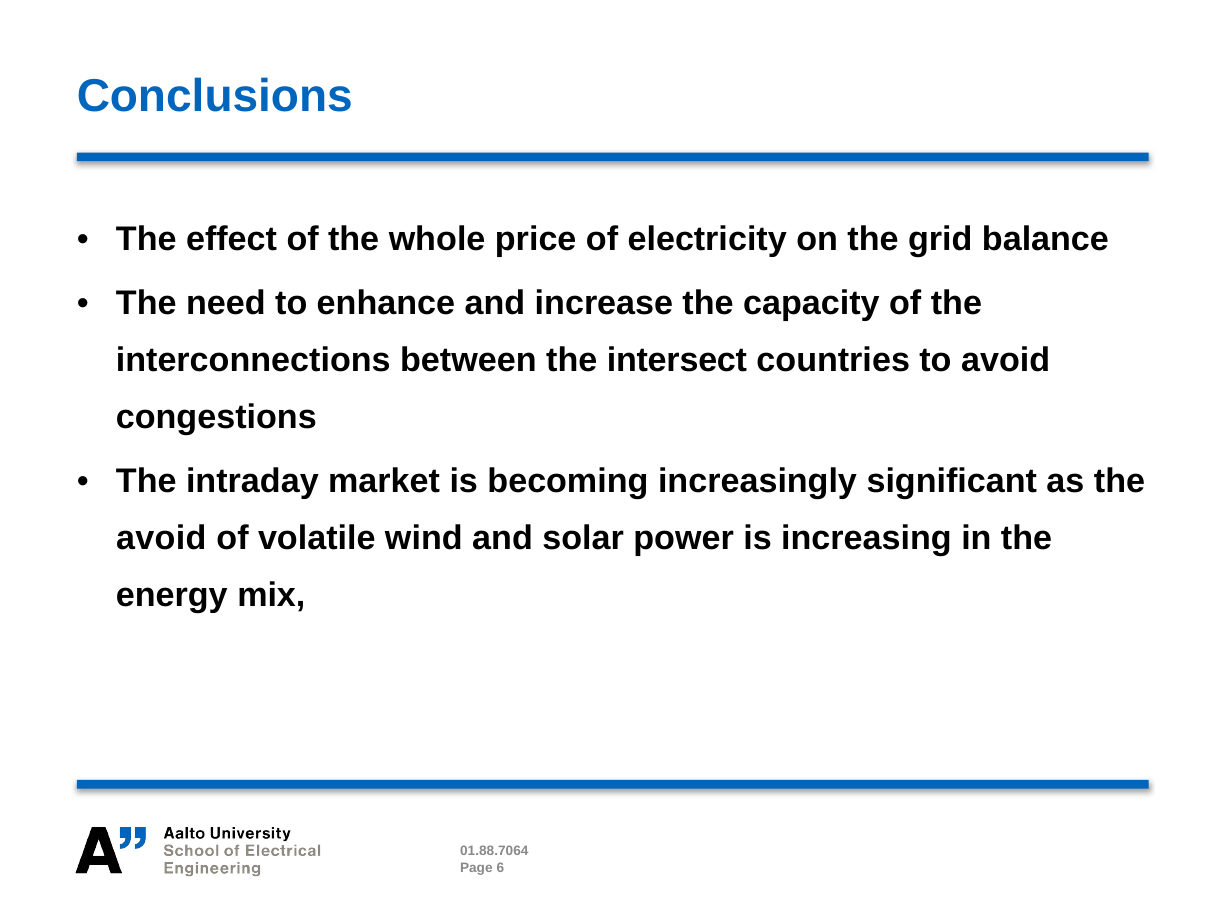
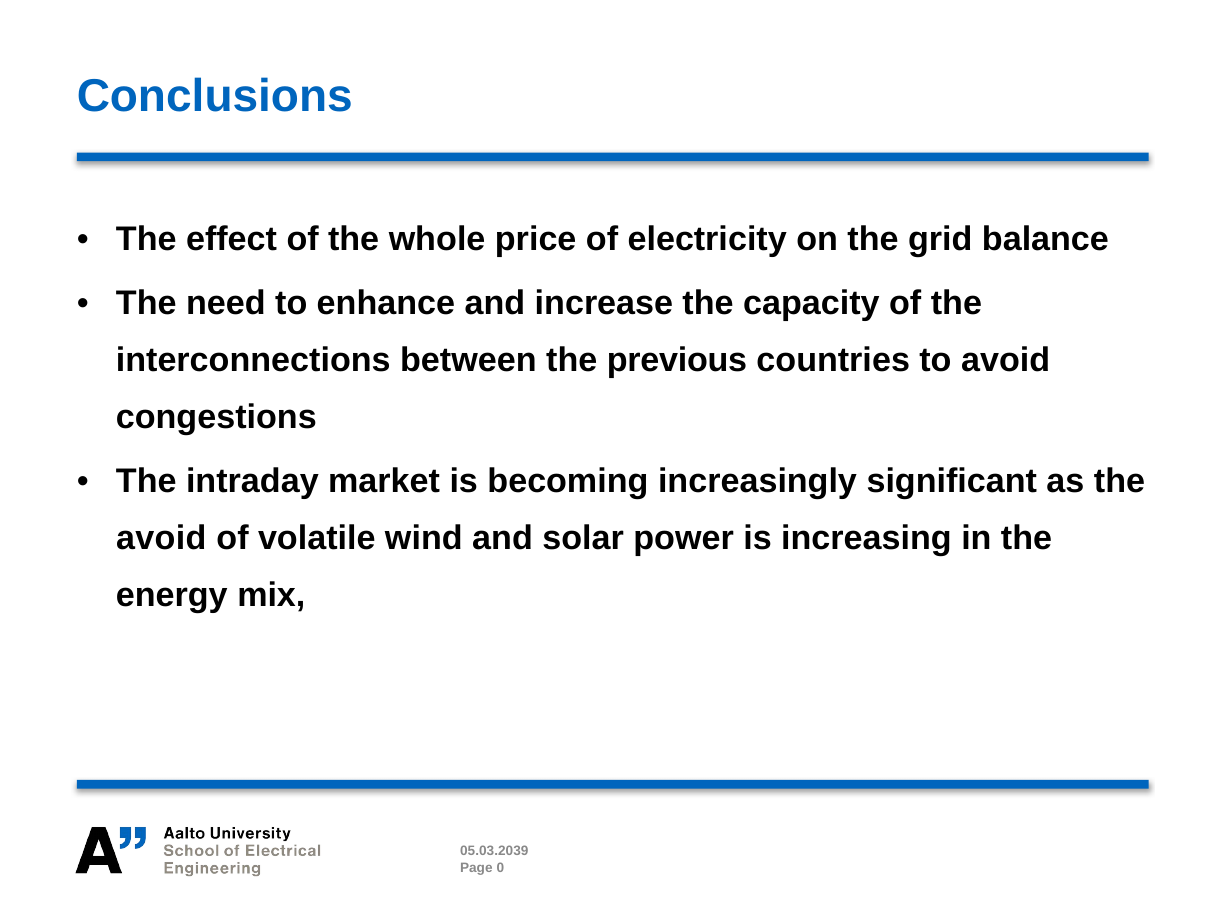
intersect: intersect -> previous (677, 360)
01.88.7064: 01.88.7064 -> 05.03.2039 (494, 851)
6: 6 -> 0 (500, 868)
